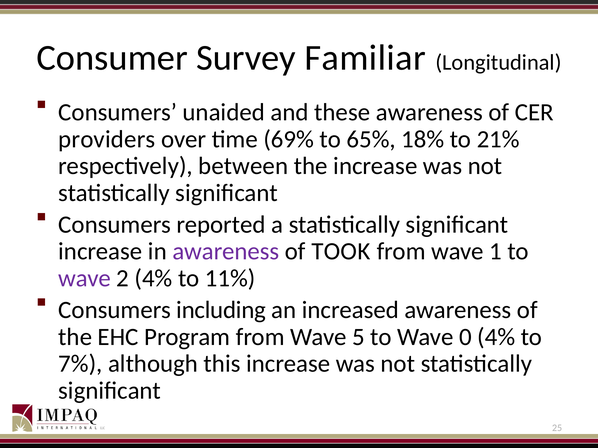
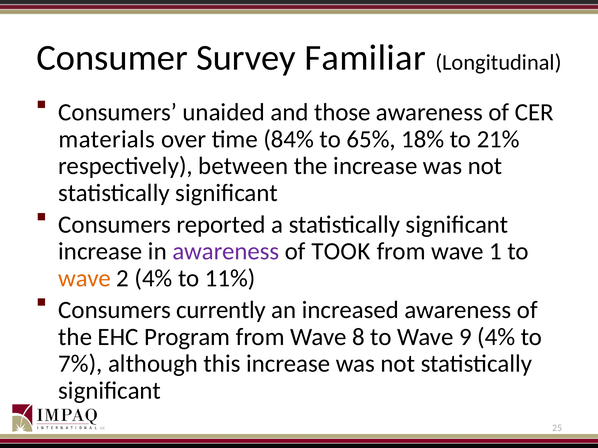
these: these -> those (342, 112)
providers: providers -> materials (107, 139)
69%: 69% -> 84% (289, 139)
wave colour: purple -> orange (85, 279)
including: including -> currently (221, 310)
5: 5 -> 8 (358, 337)
0: 0 -> 9 (465, 337)
